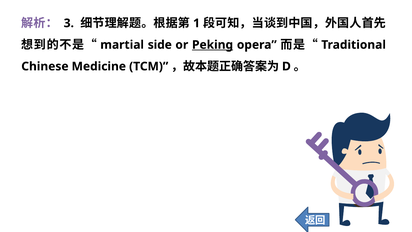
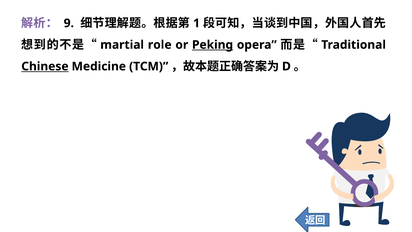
3: 3 -> 9 (69, 23)
side: side -> role (160, 45)
Chinese underline: none -> present (45, 66)
